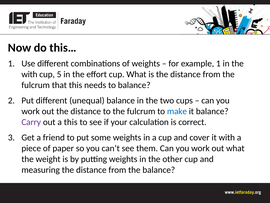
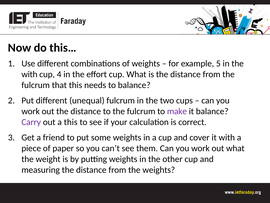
example 1: 1 -> 5 (218, 63)
5: 5 -> 4 (59, 74)
unequal balance: balance -> fulcrum (121, 100)
make colour: blue -> purple (177, 111)
the balance: balance -> weights (159, 169)
